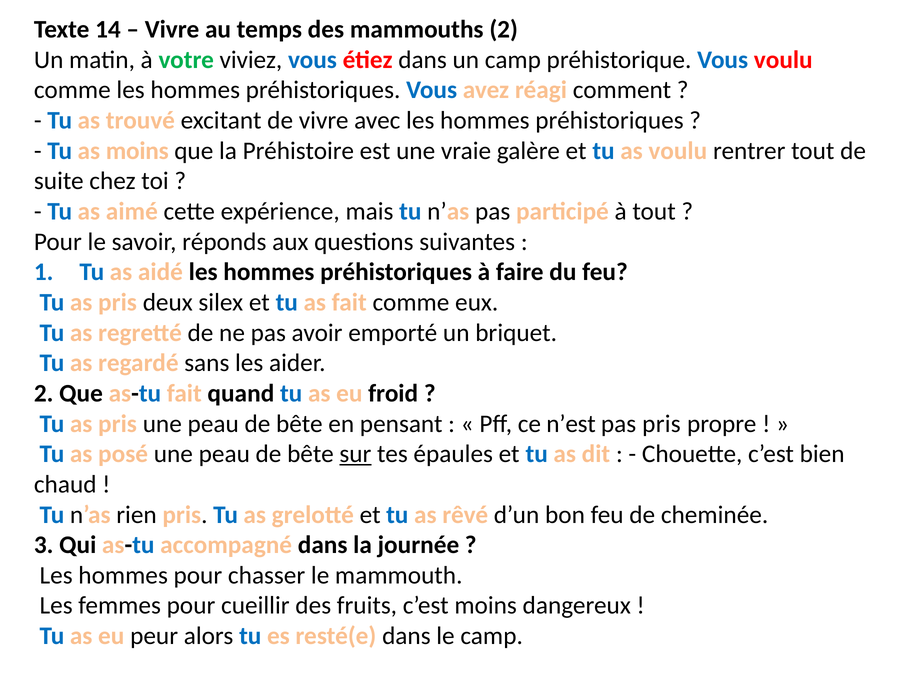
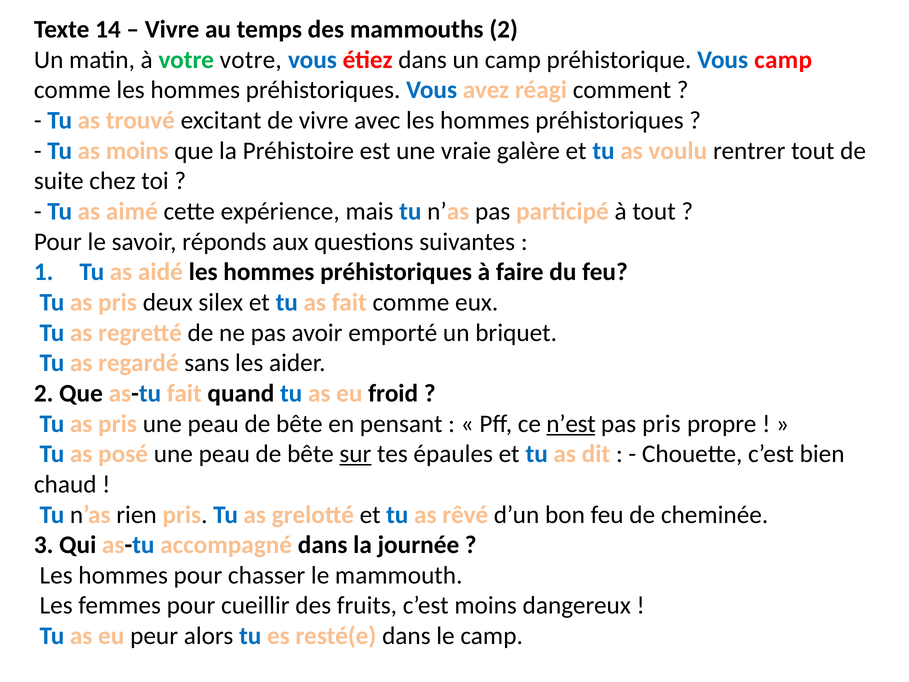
votre viviez: viviez -> votre (251, 60)
Vous voulu: voulu -> camp (783, 60)
n’est underline: none -> present (571, 424)
